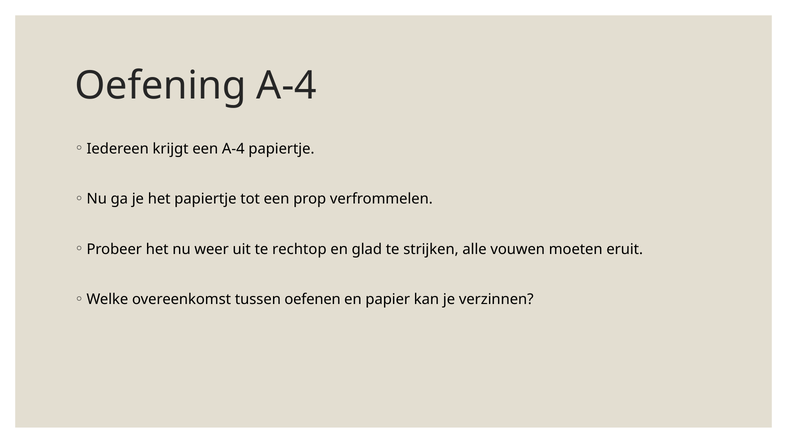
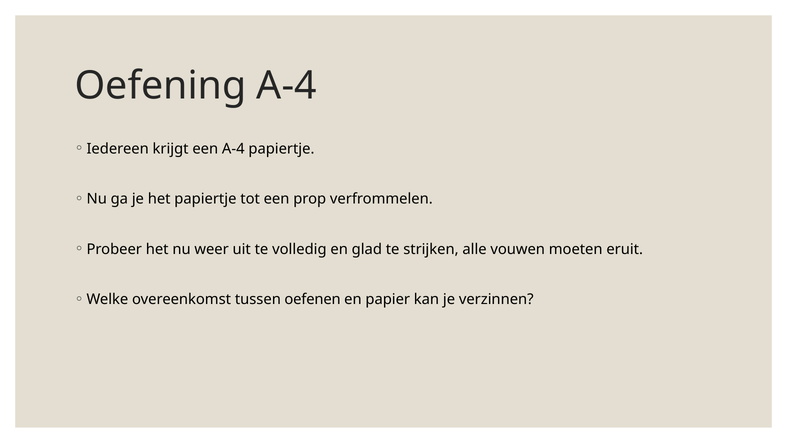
rechtop: rechtop -> volledig (299, 249)
